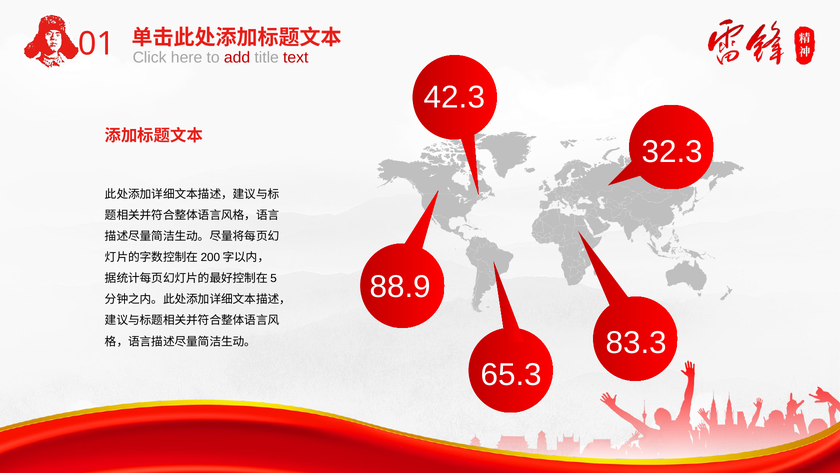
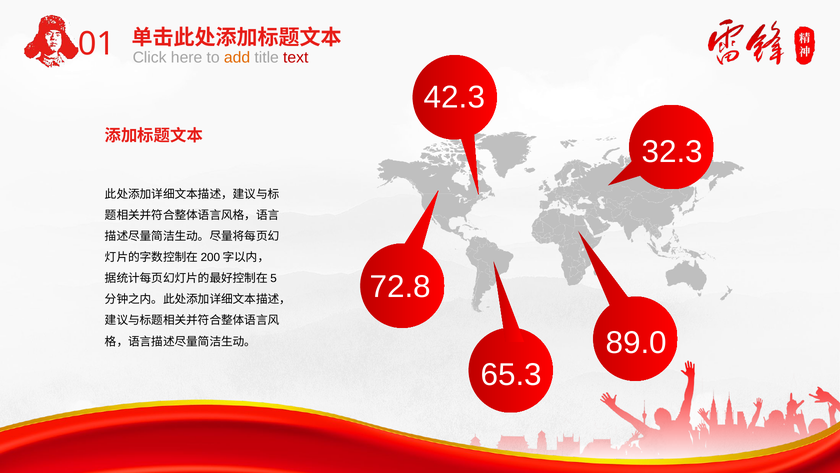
add colour: red -> orange (237, 57)
88.9: 88.9 -> 72.8 (400, 287)
83.3: 83.3 -> 89.0 (636, 343)
